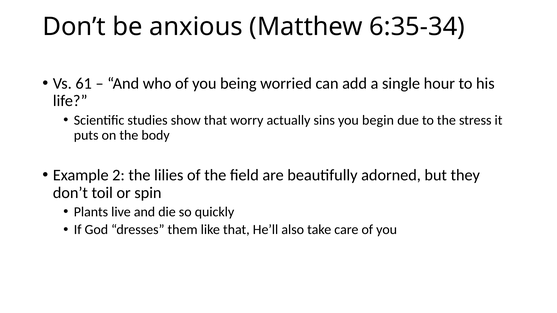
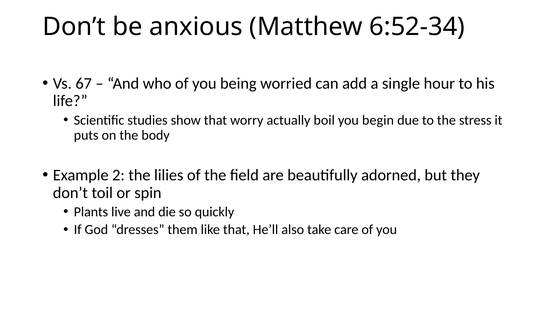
6:35-34: 6:35-34 -> 6:52-34 (417, 27)
61: 61 -> 67 (84, 83)
sins: sins -> boil (324, 120)
